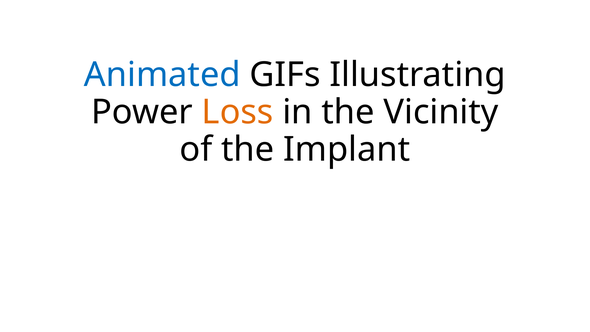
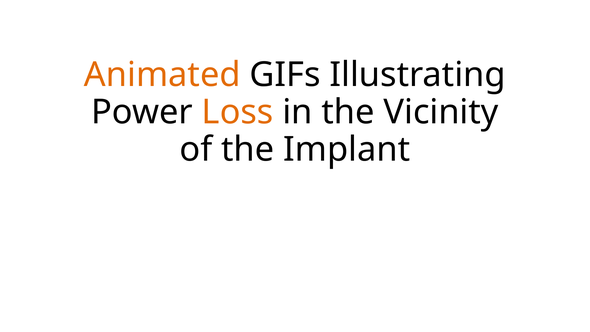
Animated colour: blue -> orange (162, 75)
